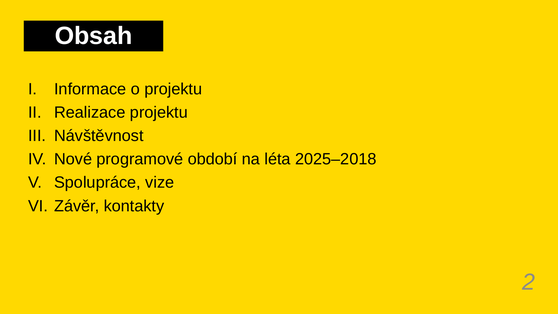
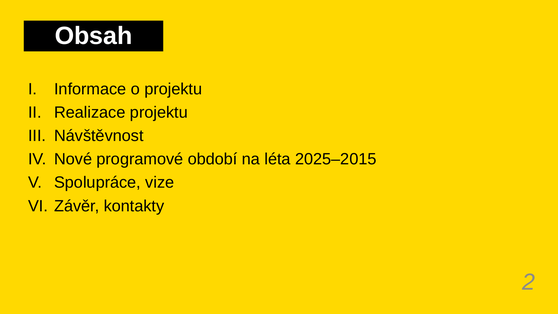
2025–2018: 2025–2018 -> 2025–2015 (336, 159)
